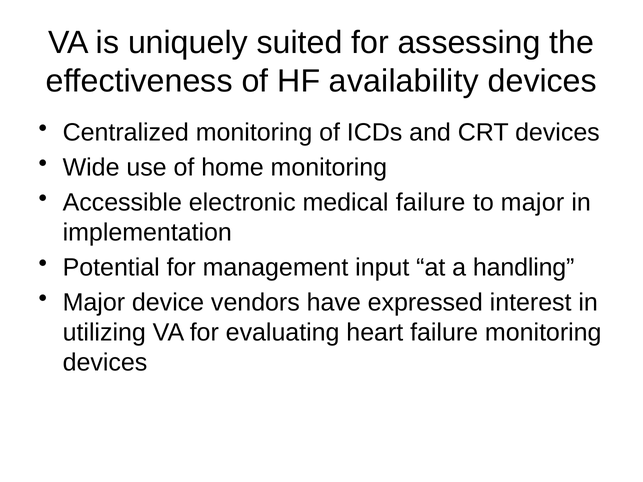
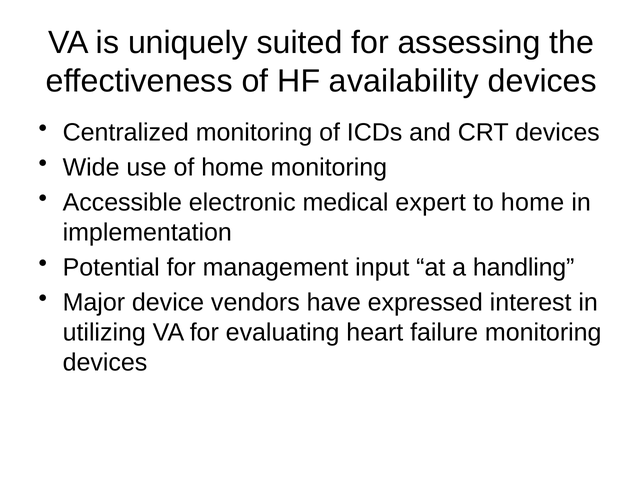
medical failure: failure -> expert (431, 203)
to major: major -> home (533, 203)
